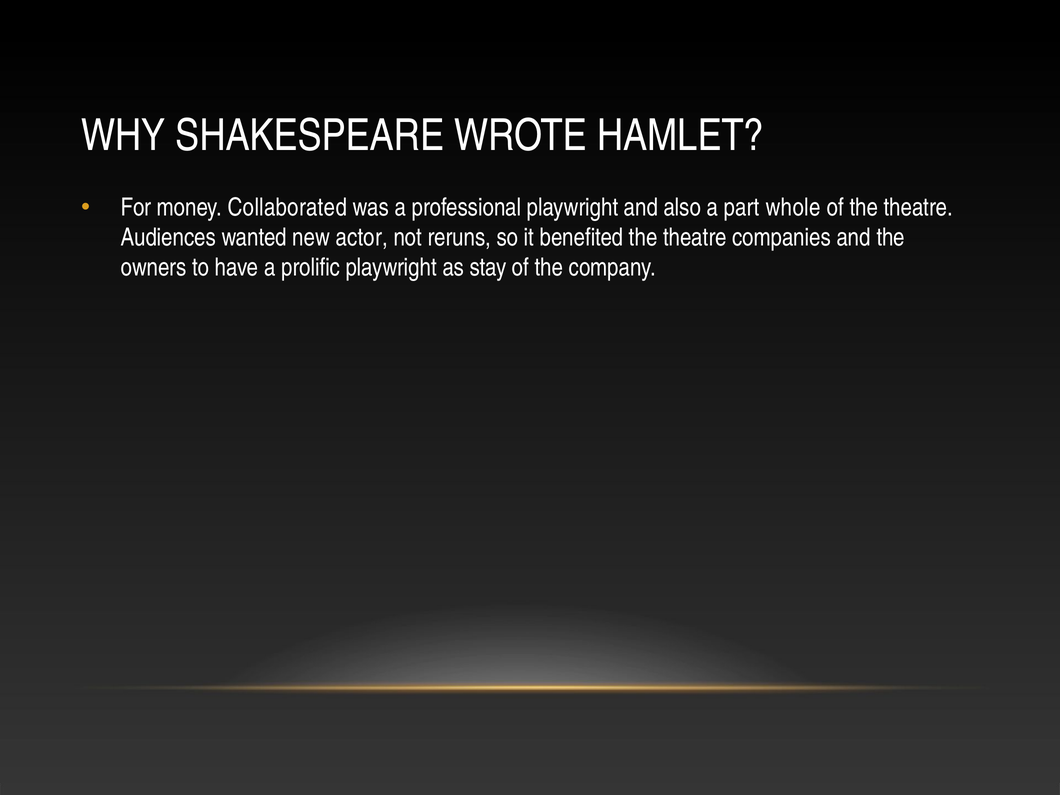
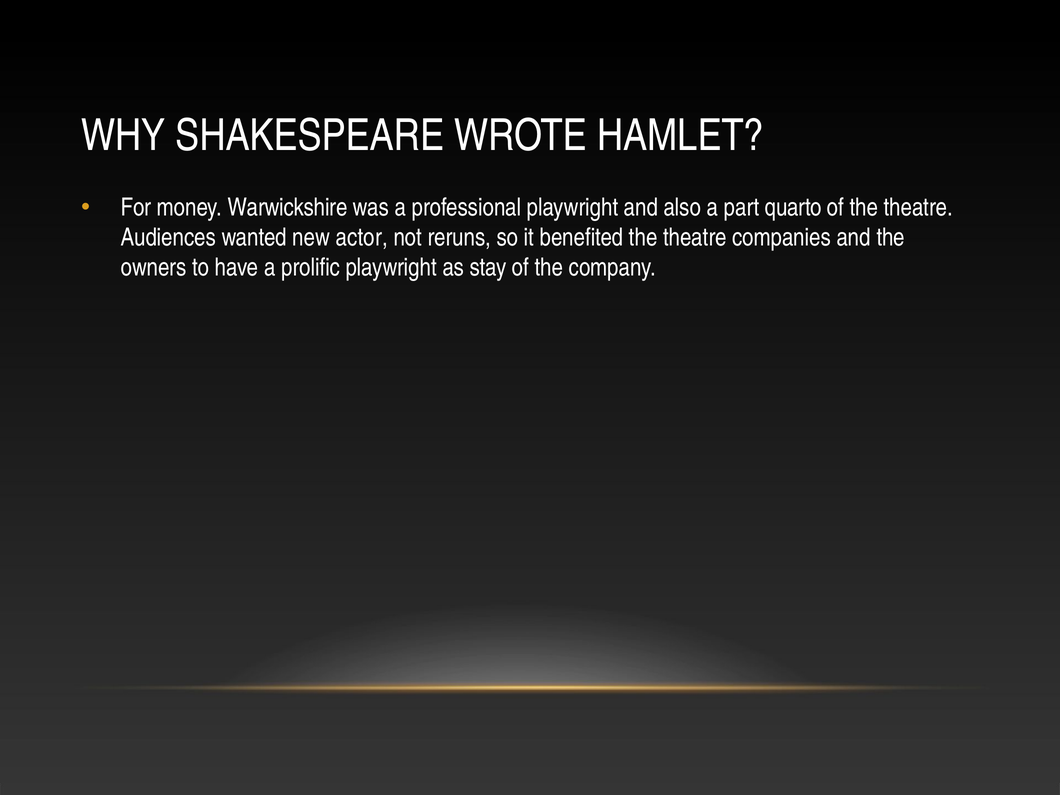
Collaborated: Collaborated -> Warwickshire (288, 208)
whole: whole -> quarto (793, 208)
